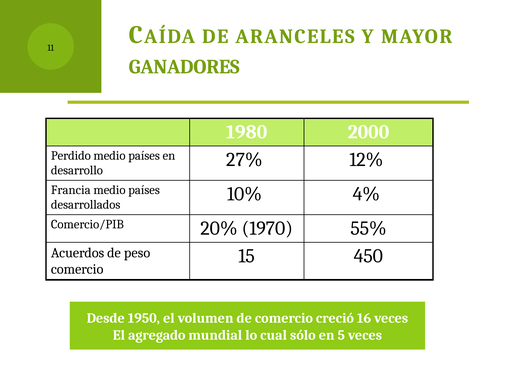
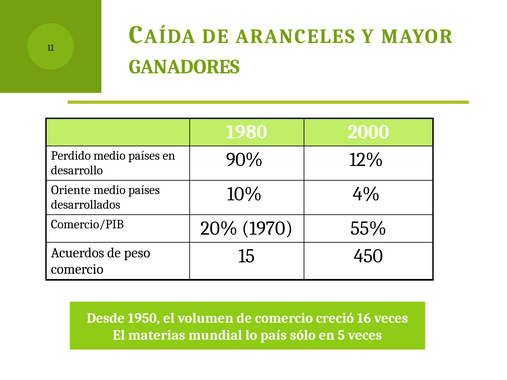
27%: 27% -> 90% (245, 160)
Francia: Francia -> Oriente (71, 190)
agregado: agregado -> materias (157, 335)
cual: cual -> país (274, 335)
